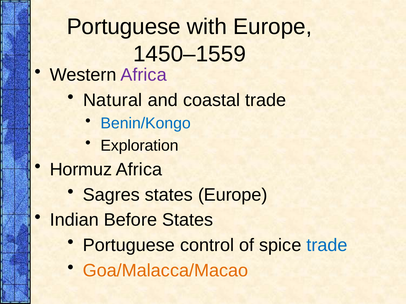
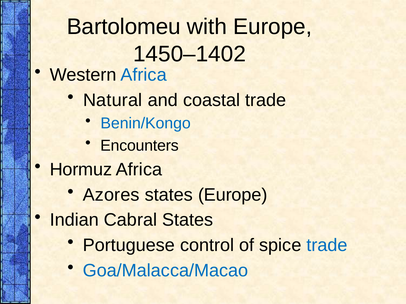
Portuguese: Portuguese -> Bartolomeu (124, 27)
1450–1559: 1450–1559 -> 1450–1402 (189, 54)
Africa colour: purple -> blue (144, 75)
Exploration: Exploration -> Encounters (140, 146)
Sagres: Sagres -> Azores (111, 195)
Before: Before -> Cabral (130, 220)
Goa/Malacca/Macao colour: orange -> blue (165, 271)
